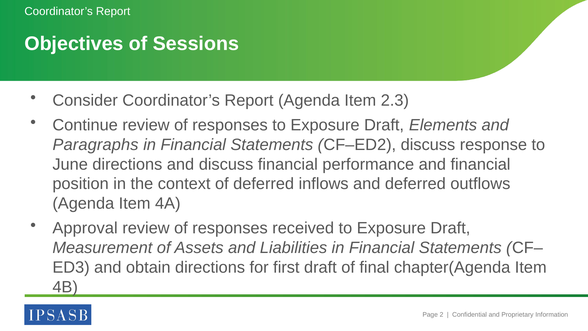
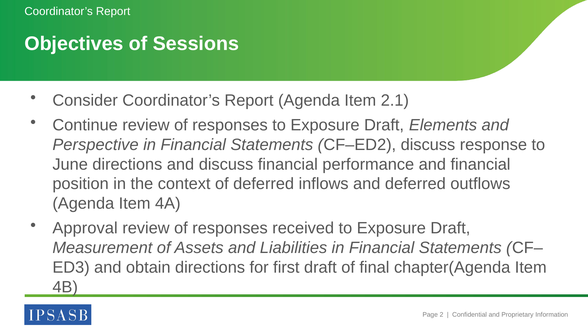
2.3: 2.3 -> 2.1 (395, 100)
Paragraphs: Paragraphs -> Perspective (96, 145)
